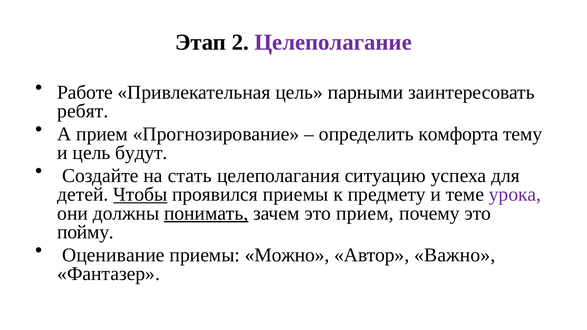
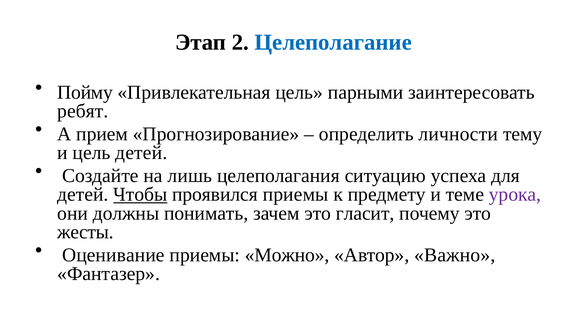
Целеполагание colour: purple -> blue (333, 42)
Работе: Работе -> Пойму (85, 92)
комфорта: комфорта -> личности (458, 134)
цель будут: будут -> детей (141, 153)
стать: стать -> лишь (190, 176)
понимать underline: present -> none (206, 213)
это прием: прием -> гласит (365, 213)
пойму: пойму -> жесты (85, 232)
